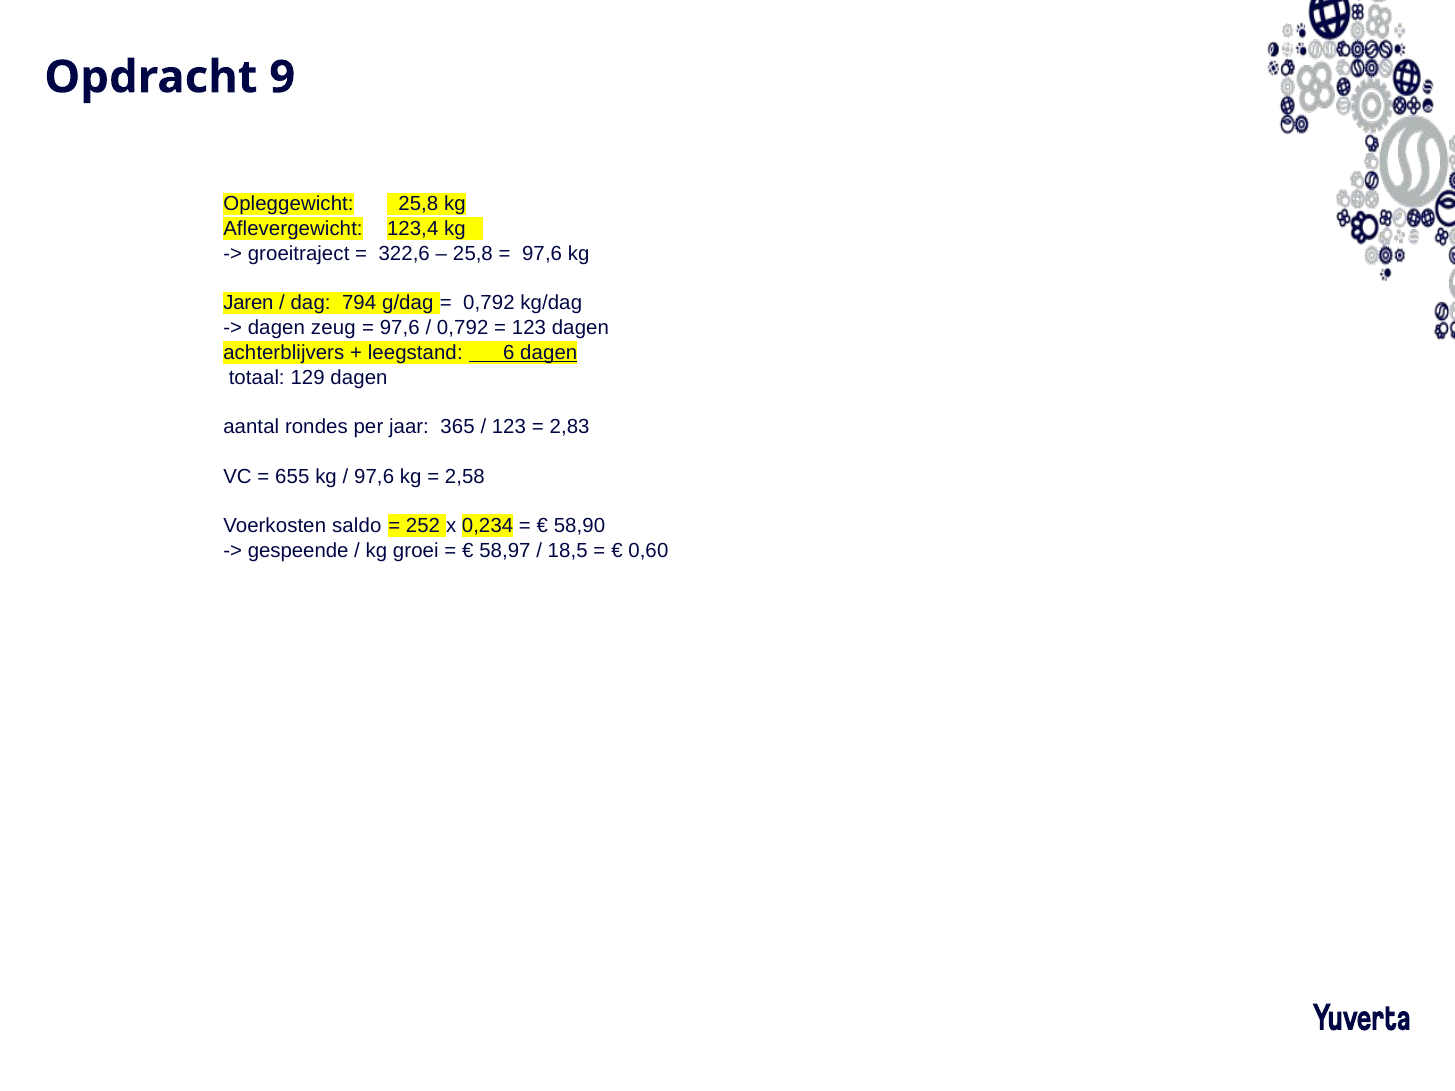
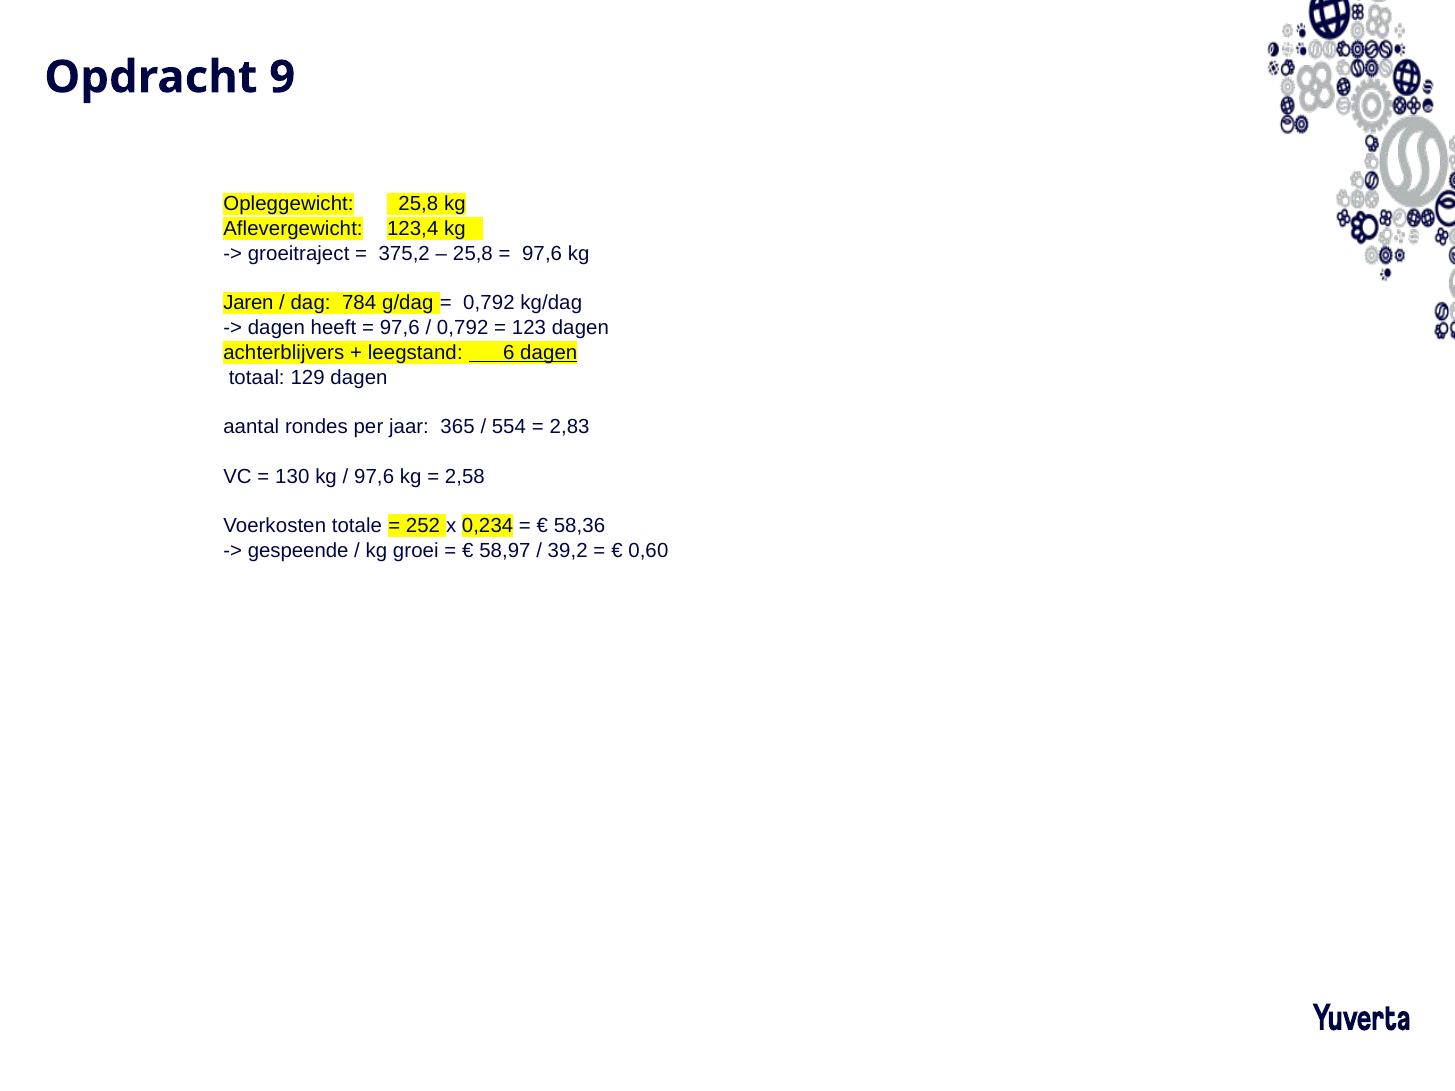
322,6: 322,6 -> 375,2 (404, 254)
794: 794 -> 784 (359, 303)
zeug: zeug -> heeft (333, 328)
123: 123 -> 554 (509, 427)
655: 655 -> 130 (292, 477)
saldo: saldo -> totale (357, 526)
58,90: 58,90 -> 58,36 (580, 526)
18,5: 18,5 -> 39,2 (568, 551)
